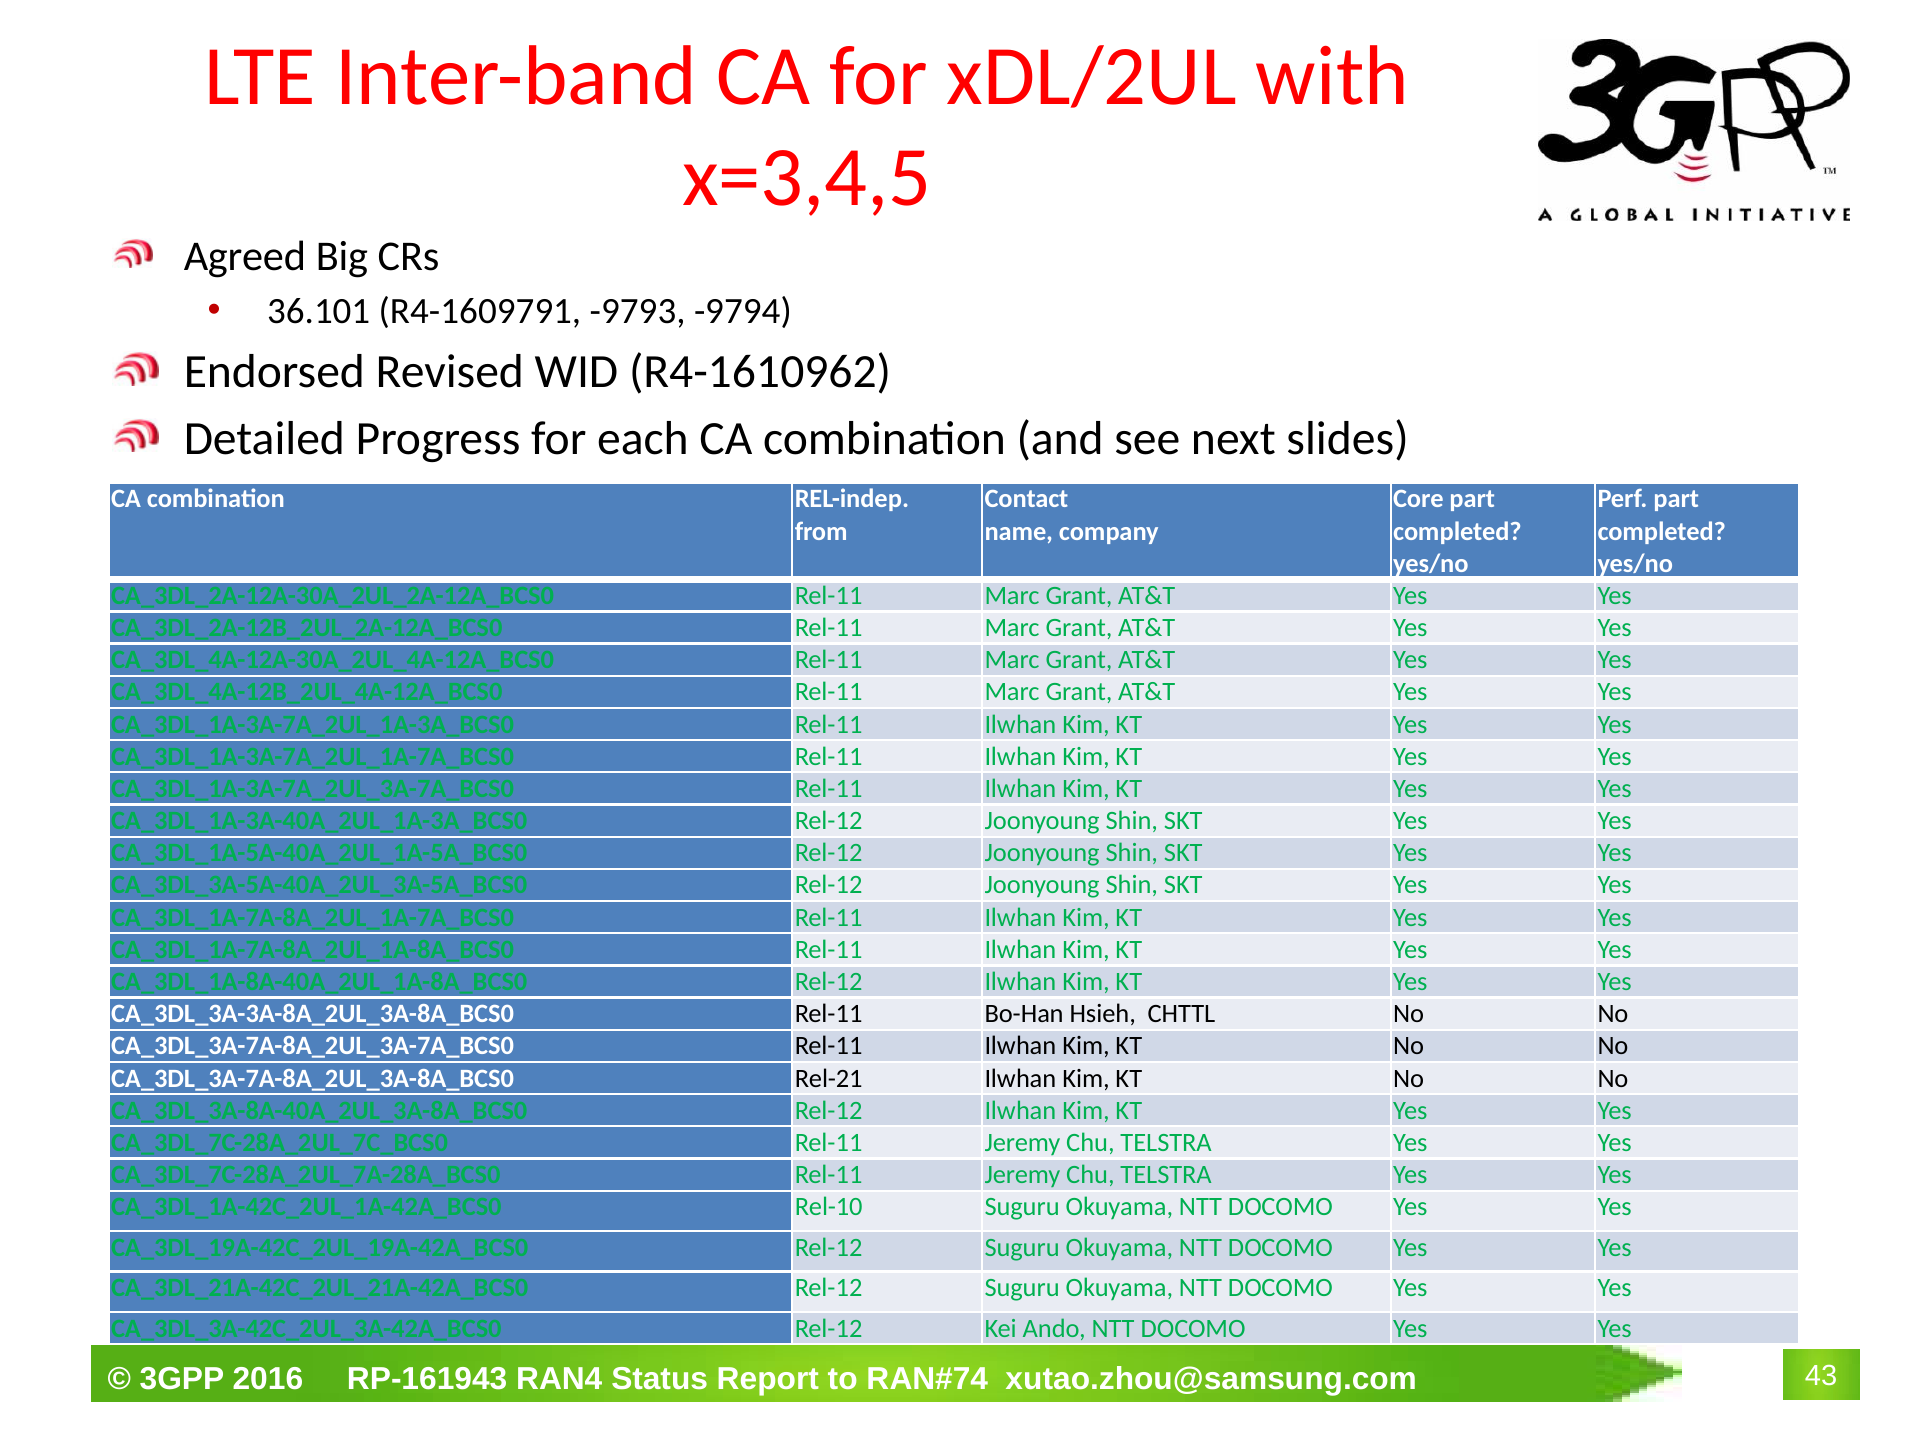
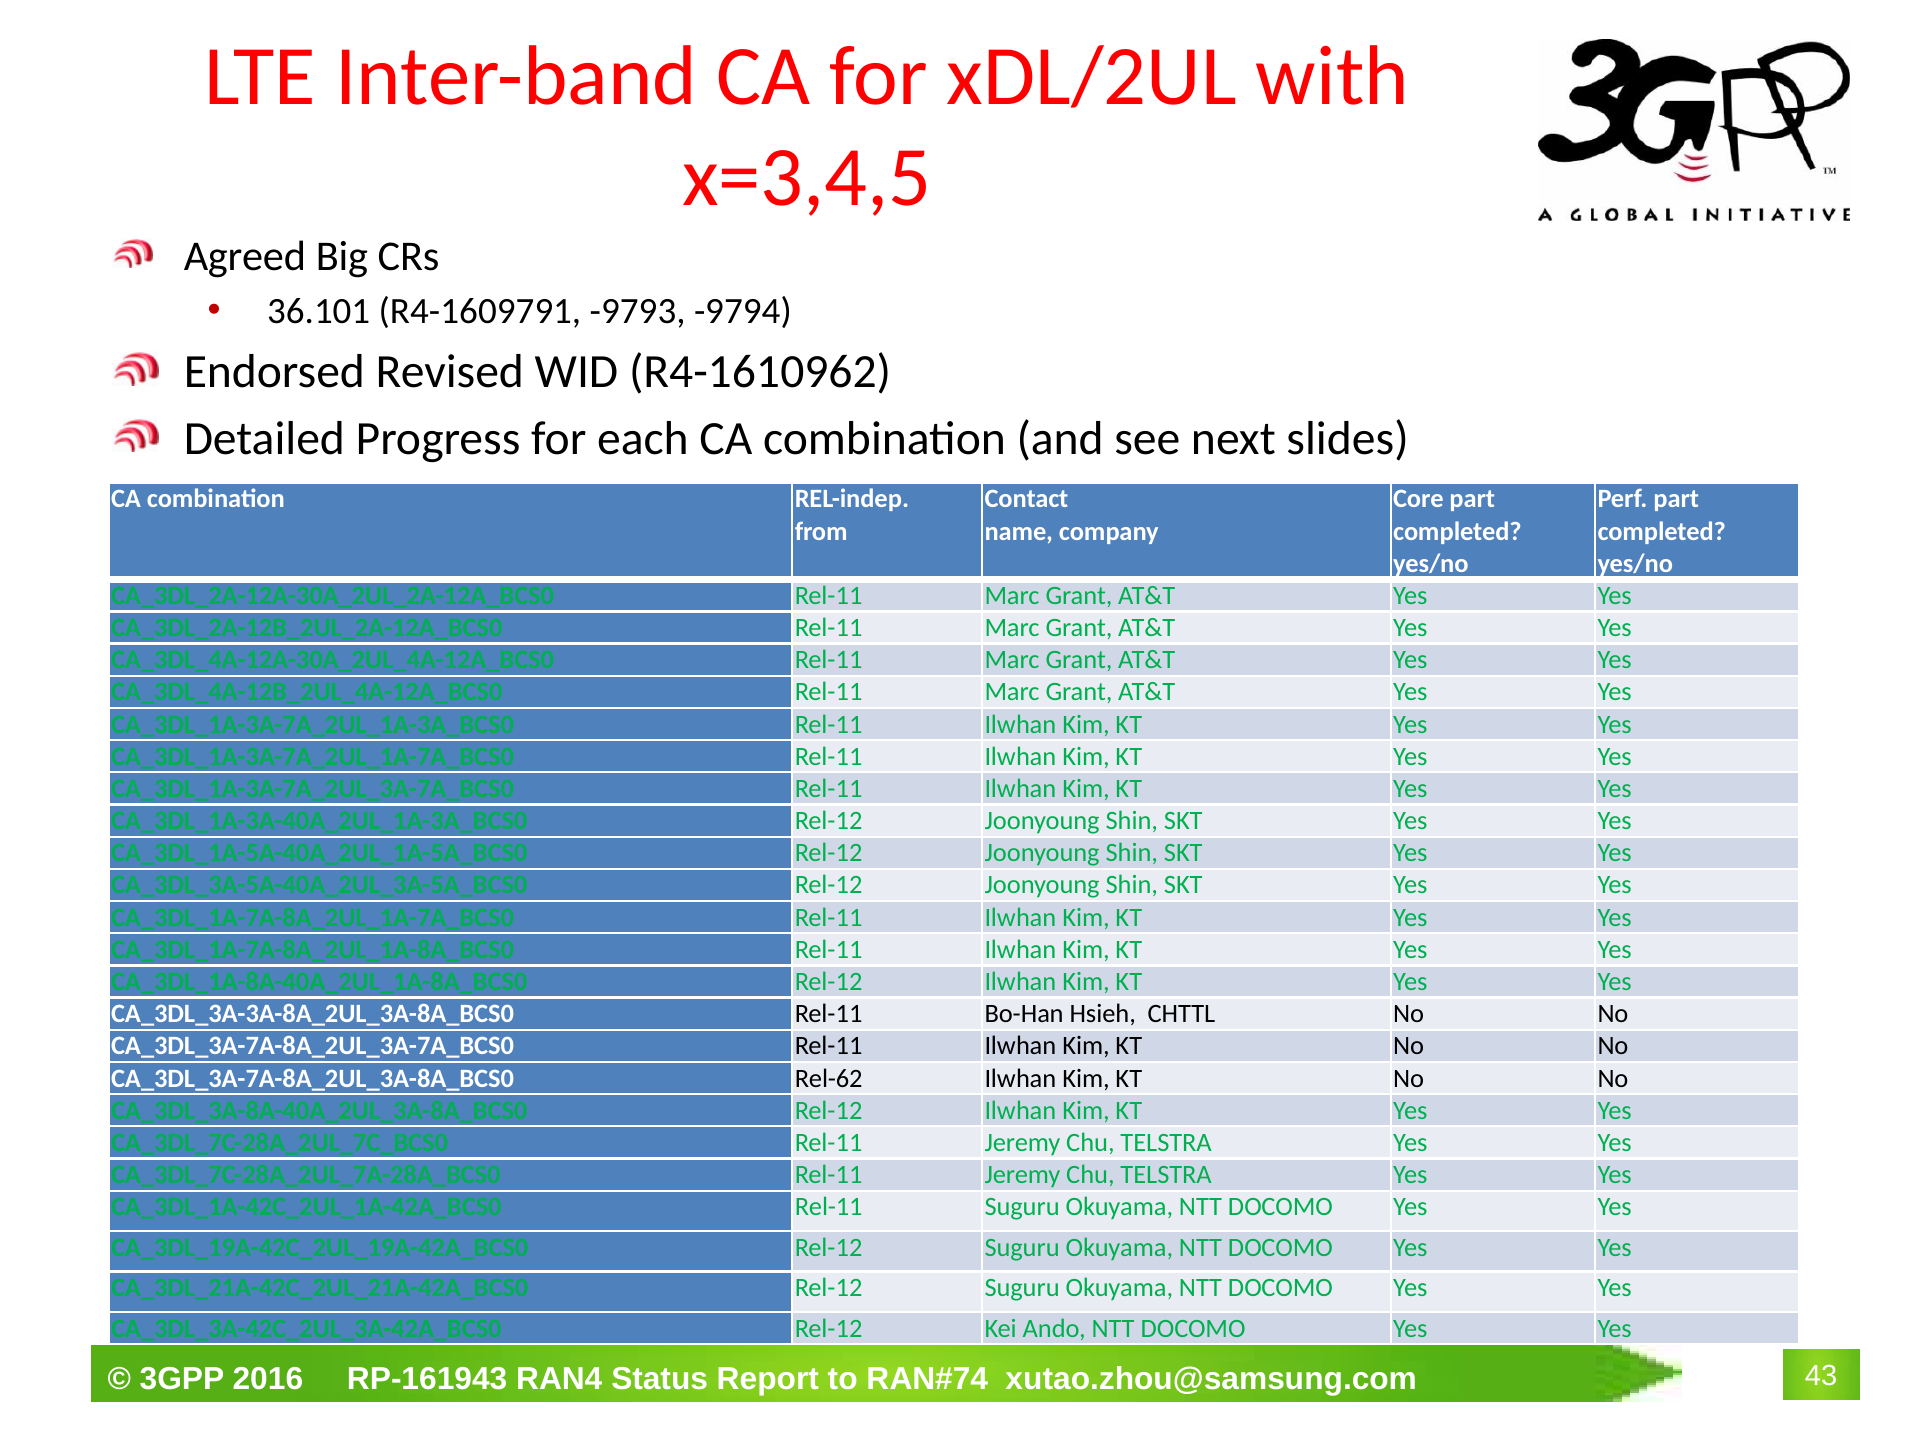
Rel-21: Rel-21 -> Rel-62 (829, 1078)
Rel-10: Rel-10 -> Rel-11 (829, 1207)
